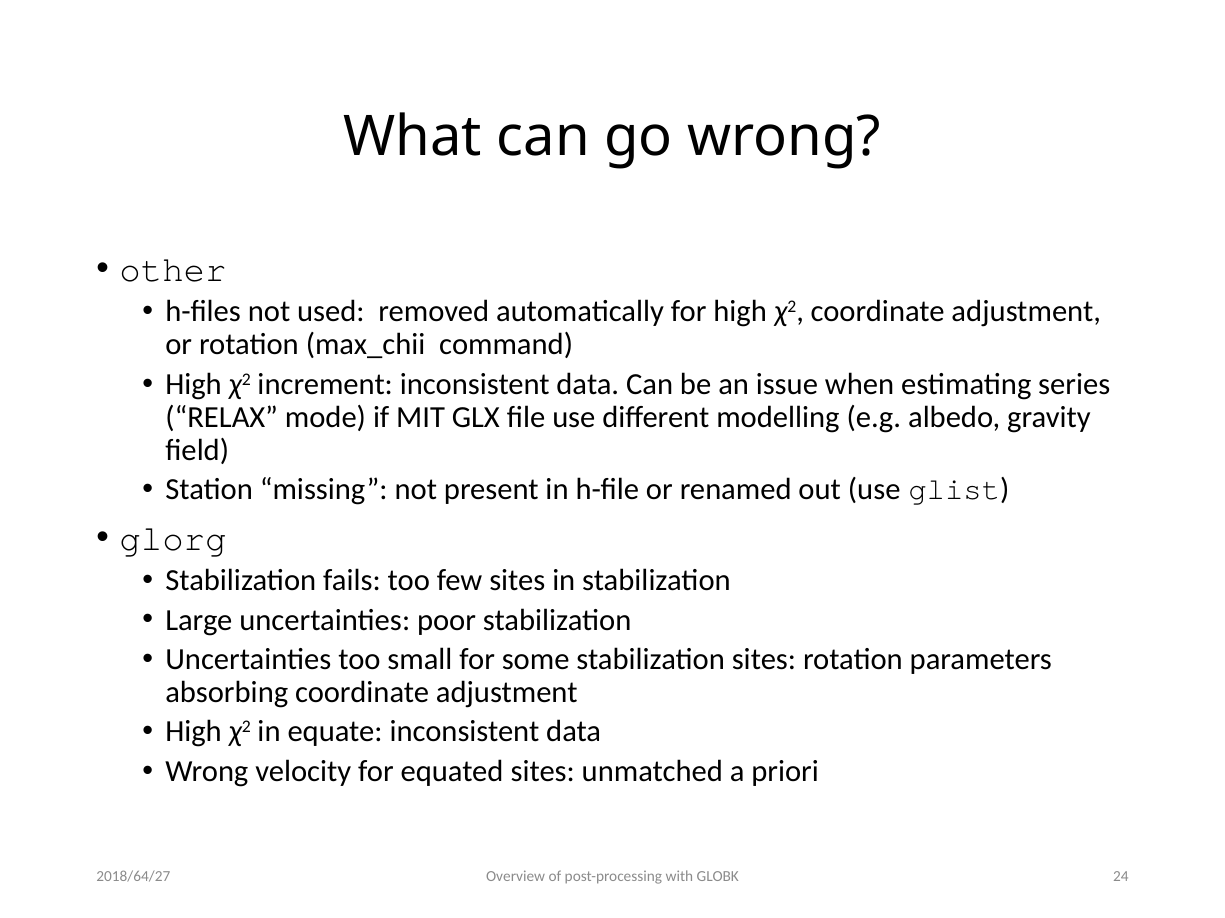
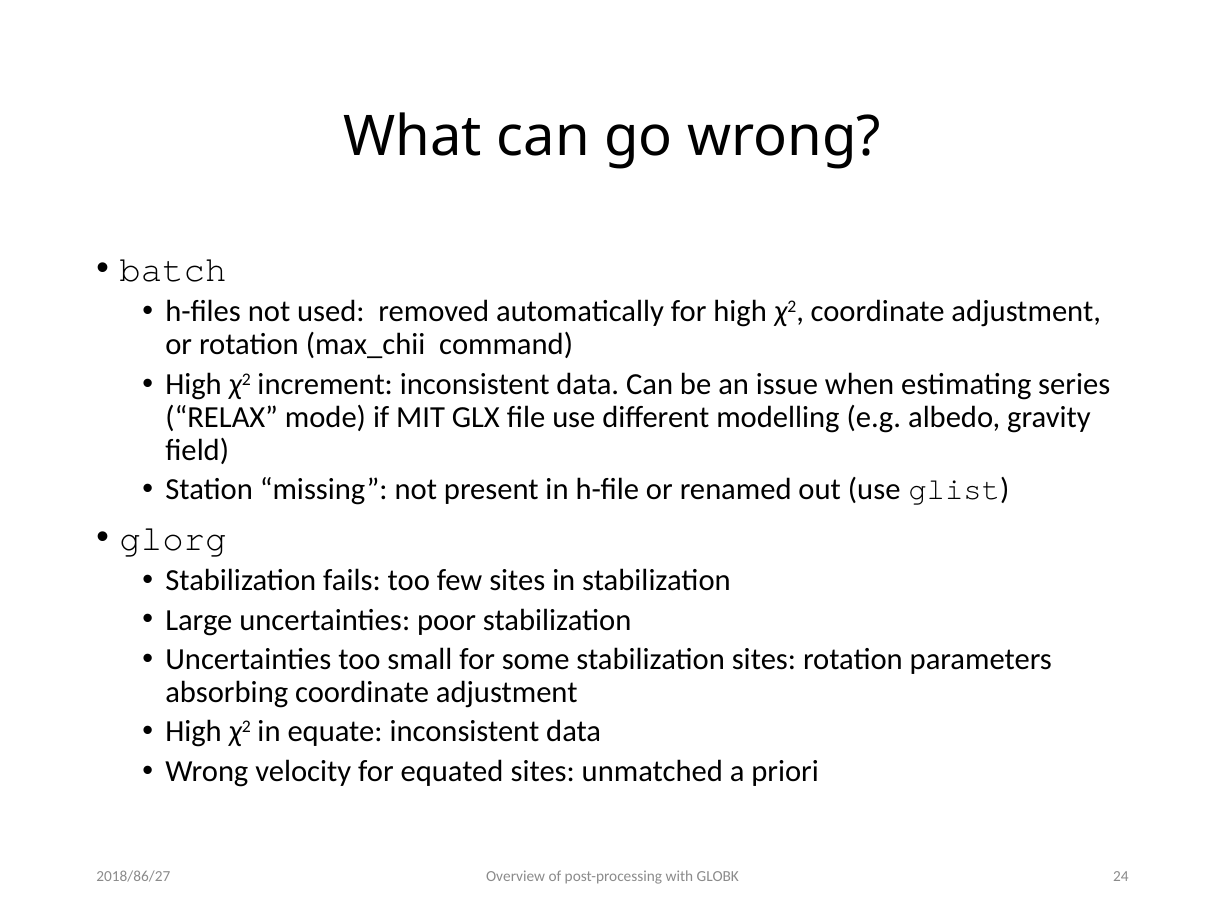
other: other -> batch (173, 270)
2018/64/27: 2018/64/27 -> 2018/86/27 (133, 877)
